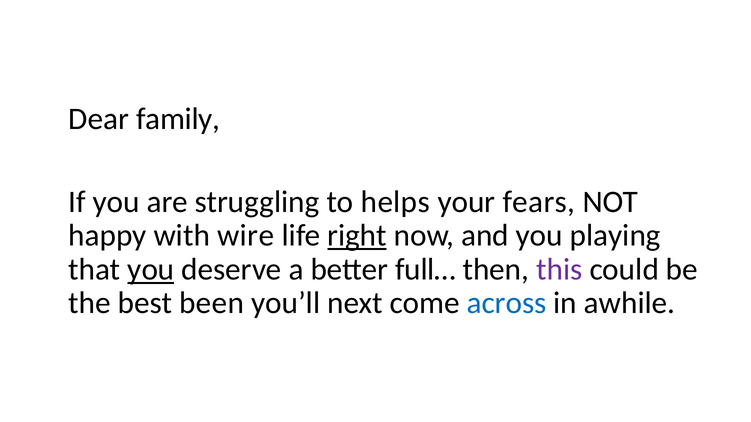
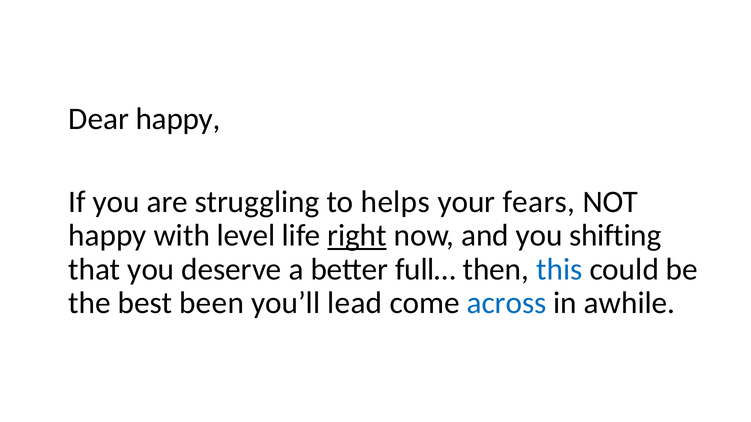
Dear family: family -> happy (178, 119)
wire: wire -> level (246, 236)
playing: playing -> shifting (615, 236)
you underline: present -> none (151, 270)
this colour: purple -> blue (559, 270)
next: next -> lead (355, 303)
